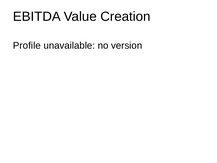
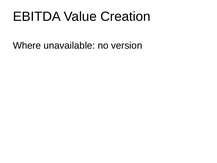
Profile: Profile -> Where (27, 46)
